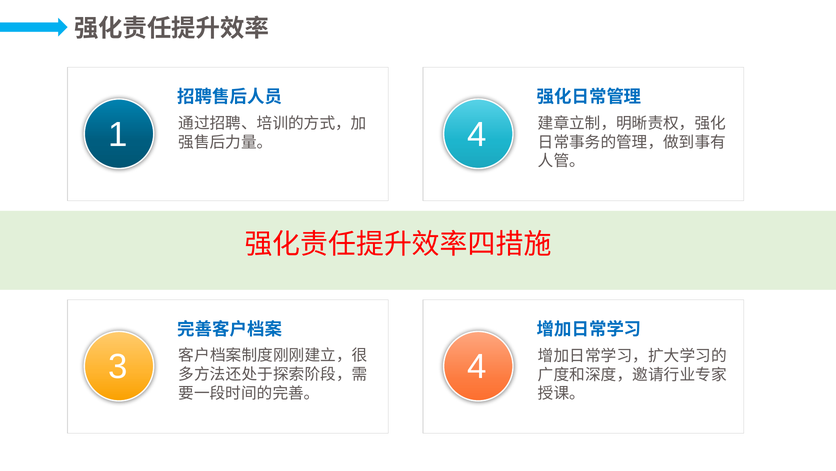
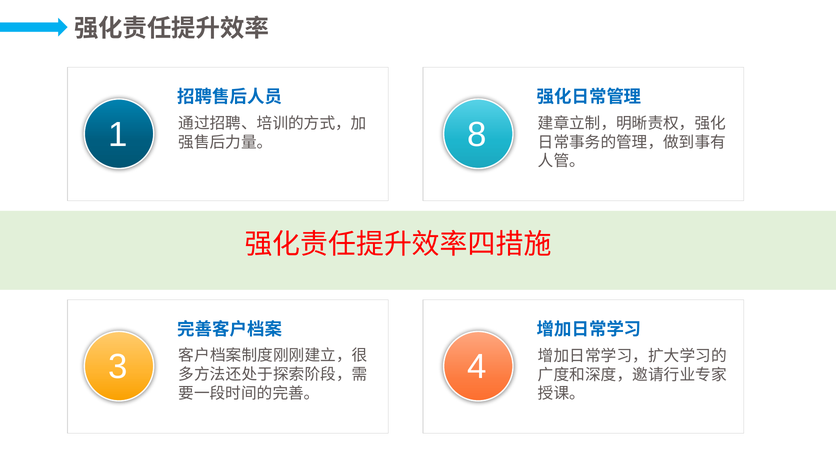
4: 4 -> 8 (477, 134)
